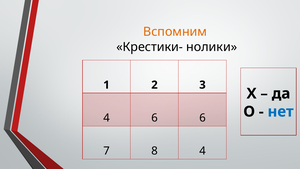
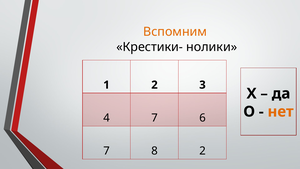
нет colour: blue -> orange (281, 111)
4 6: 6 -> 7 (154, 118)
8 4: 4 -> 2 (202, 151)
